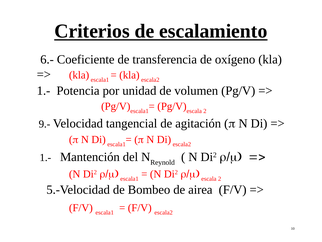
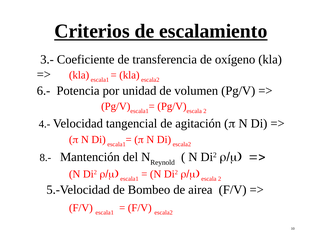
6.-: 6.- -> 3.- (47, 59)
1.-: 1.- -> 6.- (44, 91)
9.-: 9.- -> 4.- (45, 124)
1.-: 1.- -> 8.- (45, 157)
